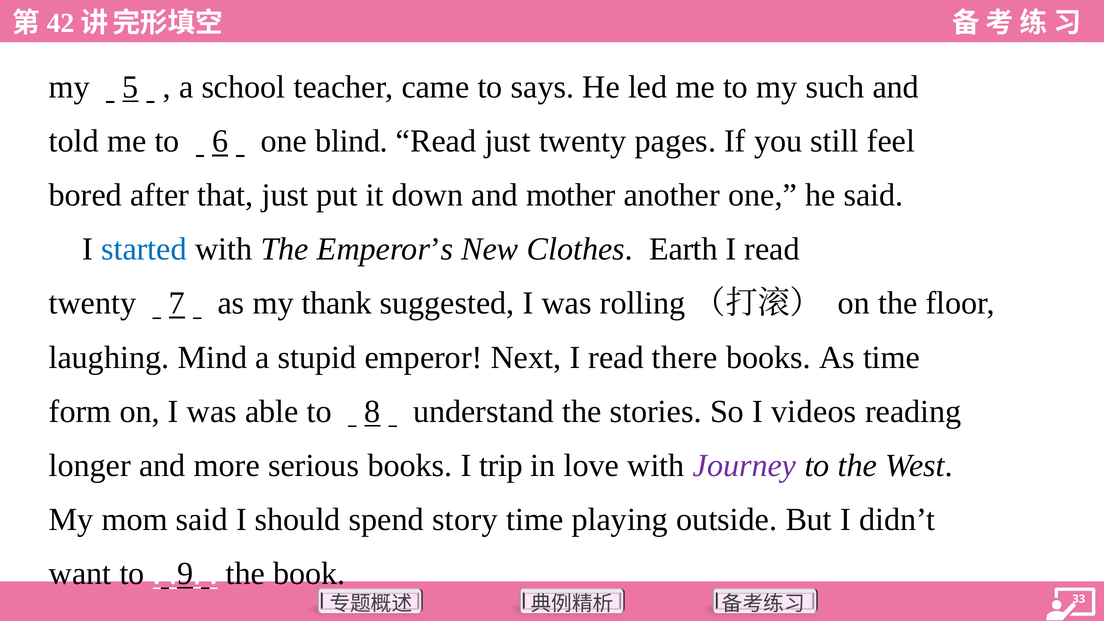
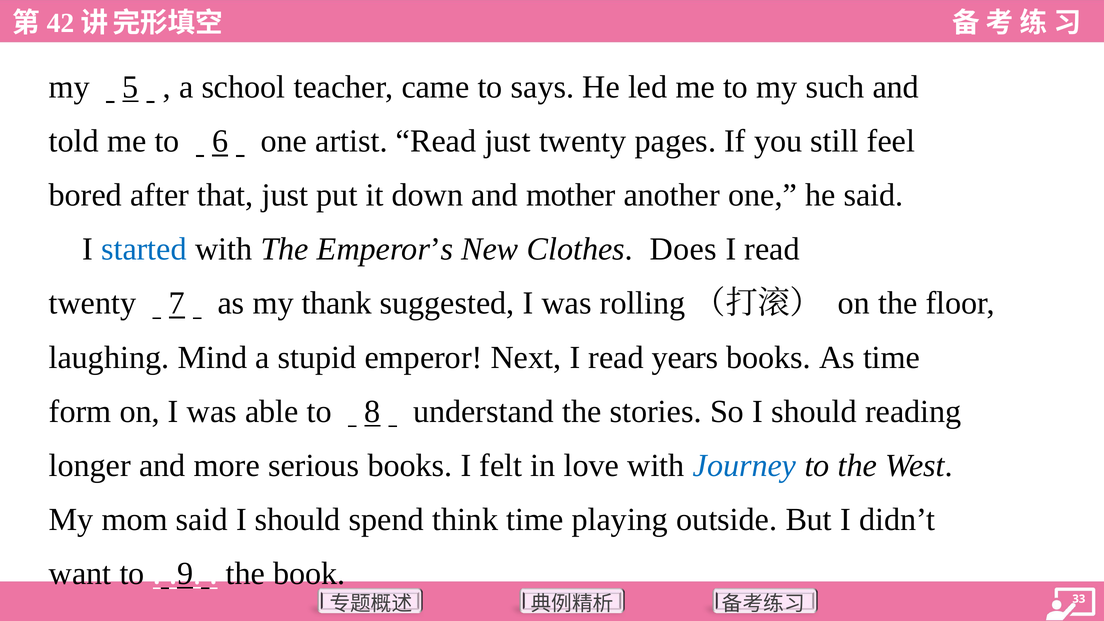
blind: blind -> artist (352, 141)
Earth: Earth -> Does (683, 249)
there: there -> years (685, 357)
So I videos: videos -> should (814, 411)
trip: trip -> felt (501, 465)
Journey colour: purple -> blue (745, 465)
story: story -> think (465, 520)
